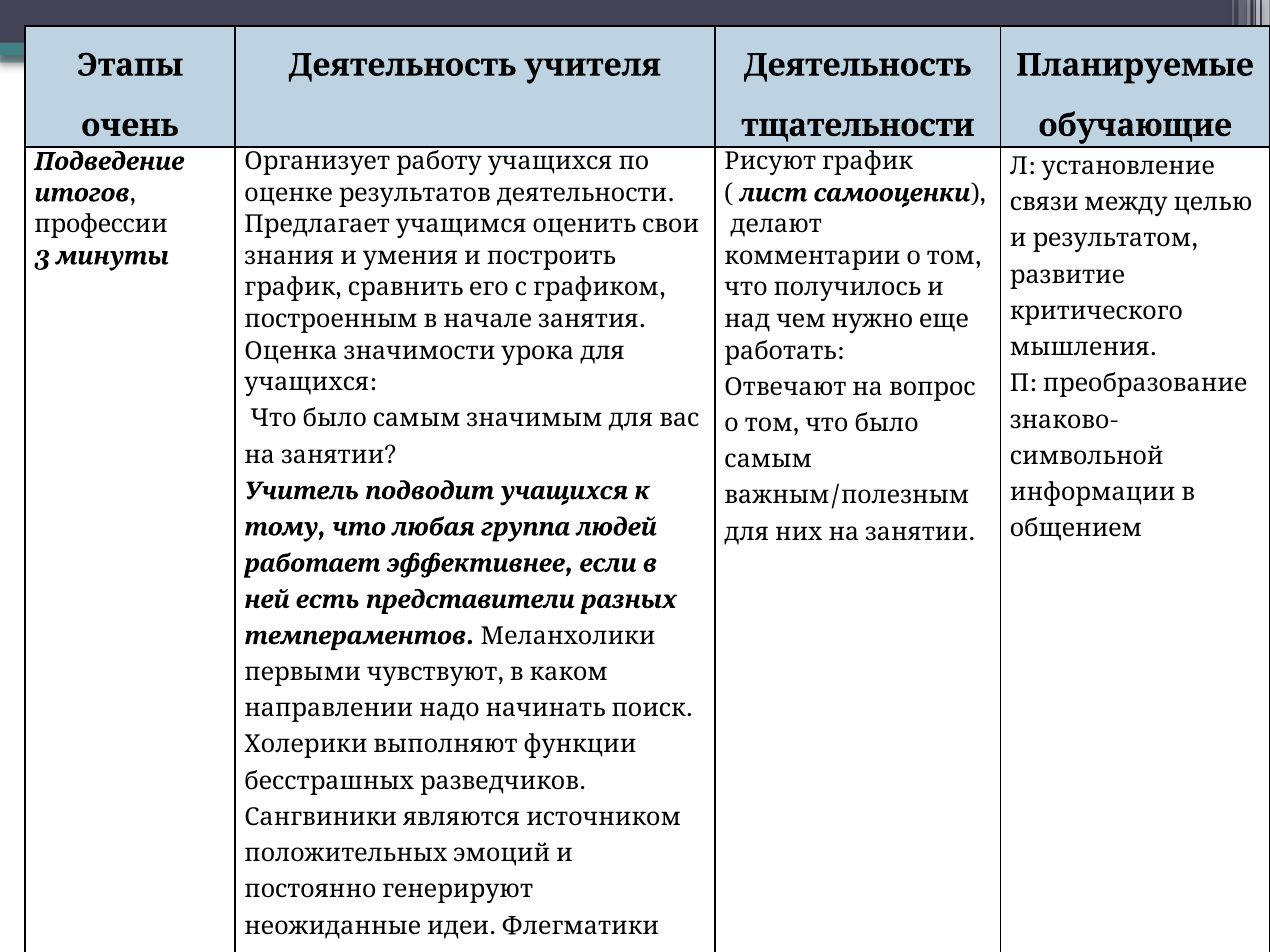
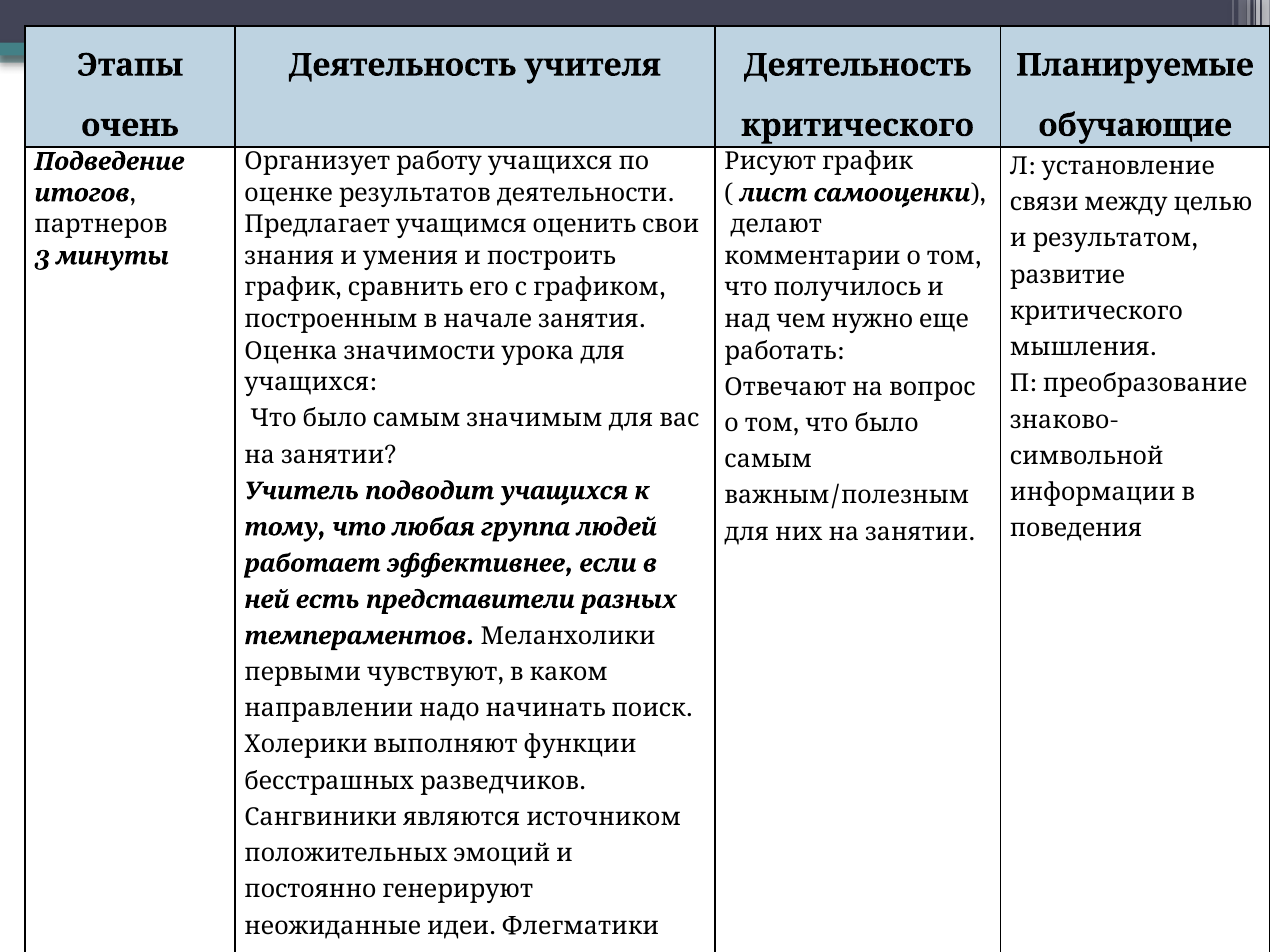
тщательности: тщательности -> критического (858, 126)
профессии: профессии -> партнеров (101, 225)
общением: общением -> поведения (1076, 529)
